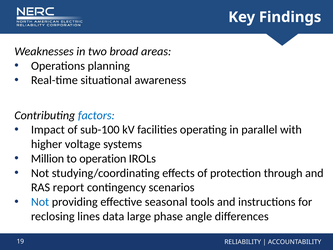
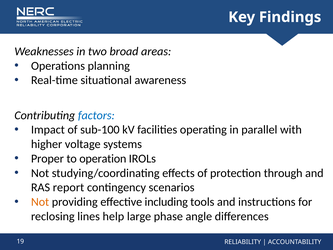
Million: Million -> Proper (47, 158)
Not colour: blue -> orange (40, 202)
seasonal: seasonal -> including (166, 202)
data: data -> help (113, 216)
